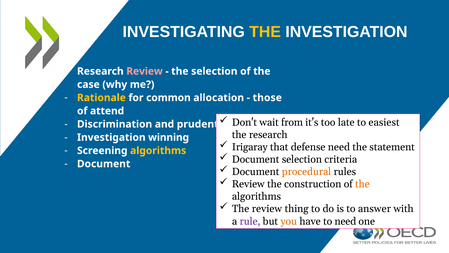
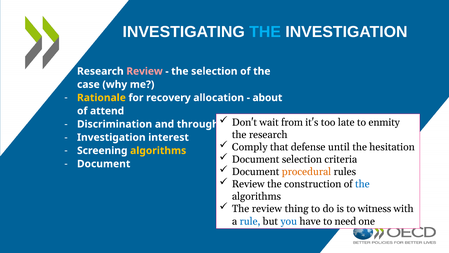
THE colour: yellow -> light blue (265, 32)
common: common -> recovery (168, 98)
those: those -> about (267, 98)
easiest: easiest -> enmity (384, 122)
prudent: prudent -> through (198, 124)
winning: winning -> interest (169, 137)
Irigaray: Irigaray -> Comply (250, 147)
defense need: need -> until (339, 147)
statement: statement -> hesitation (392, 147)
the colour: orange -> blue (362, 184)
answer: answer -> witness (375, 209)
rule colour: purple -> blue (250, 221)
you colour: orange -> blue (289, 221)
